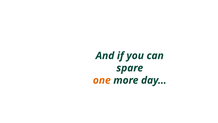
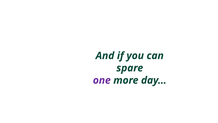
one colour: orange -> purple (102, 80)
